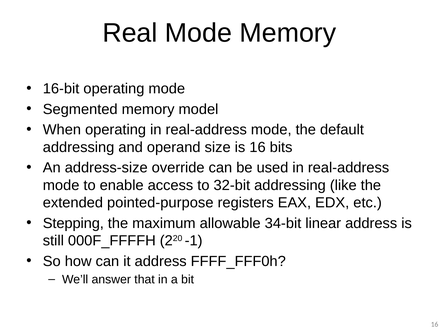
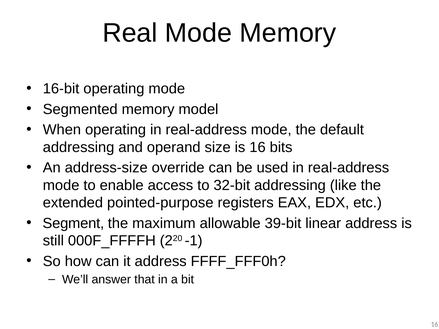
Stepping: Stepping -> Segment (73, 223)
34-bit: 34-bit -> 39-bit (283, 223)
